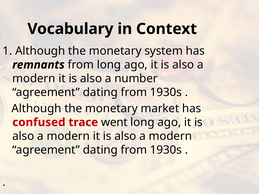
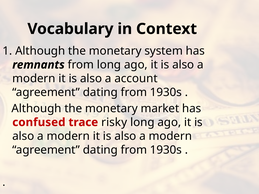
number: number -> account (136, 79)
went: went -> risky (114, 122)
